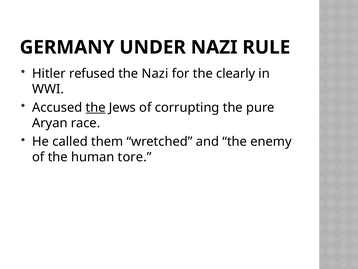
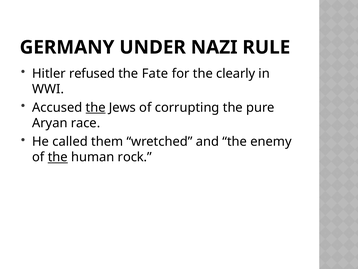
the Nazi: Nazi -> Fate (155, 73)
the underline: none -> present (58, 157)
tore: tore -> rock (135, 157)
